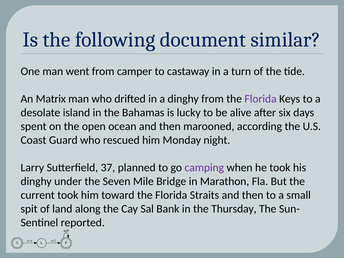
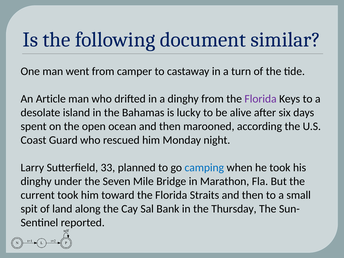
Matrix: Matrix -> Article (51, 99)
37: 37 -> 33 (108, 168)
camping colour: purple -> blue (204, 168)
